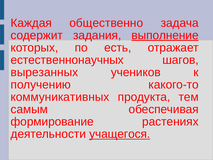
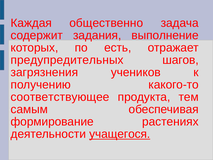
выполнение underline: present -> none (165, 35)
естественнонаучных: естественнонаучных -> предупредительных (67, 60)
вырезанных: вырезанных -> загрязнения (44, 72)
коммуникативных: коммуникативных -> соответствующее (60, 97)
